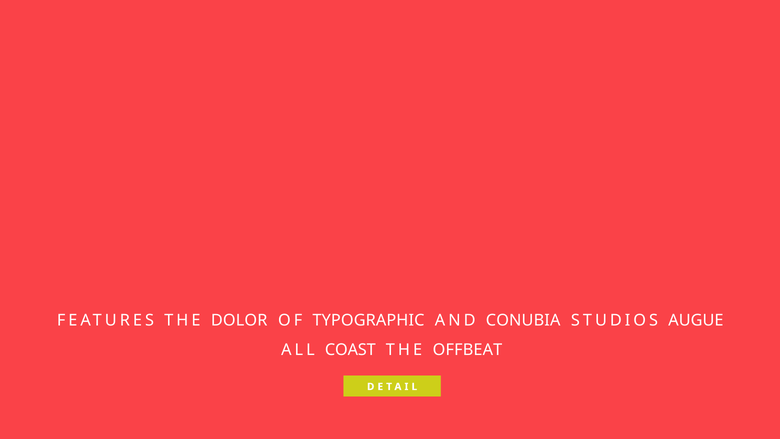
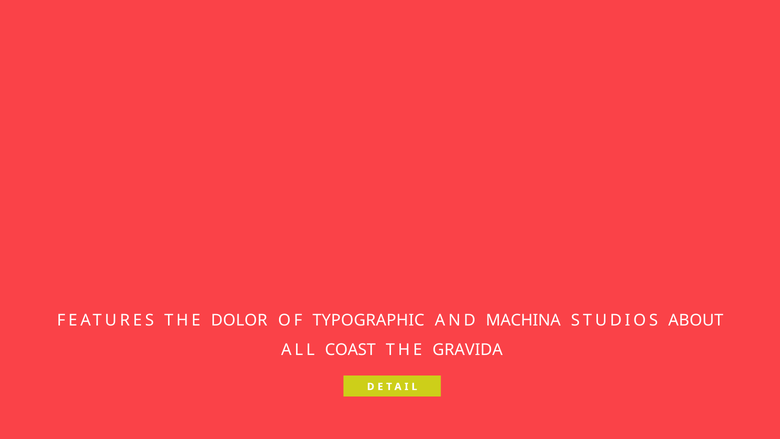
CONUBIA: CONUBIA -> MACHINA (523, 320)
AUGUE: AUGUE -> ABOUT (696, 320)
OFFBEAT: OFFBEAT -> GRAVIDA (468, 350)
